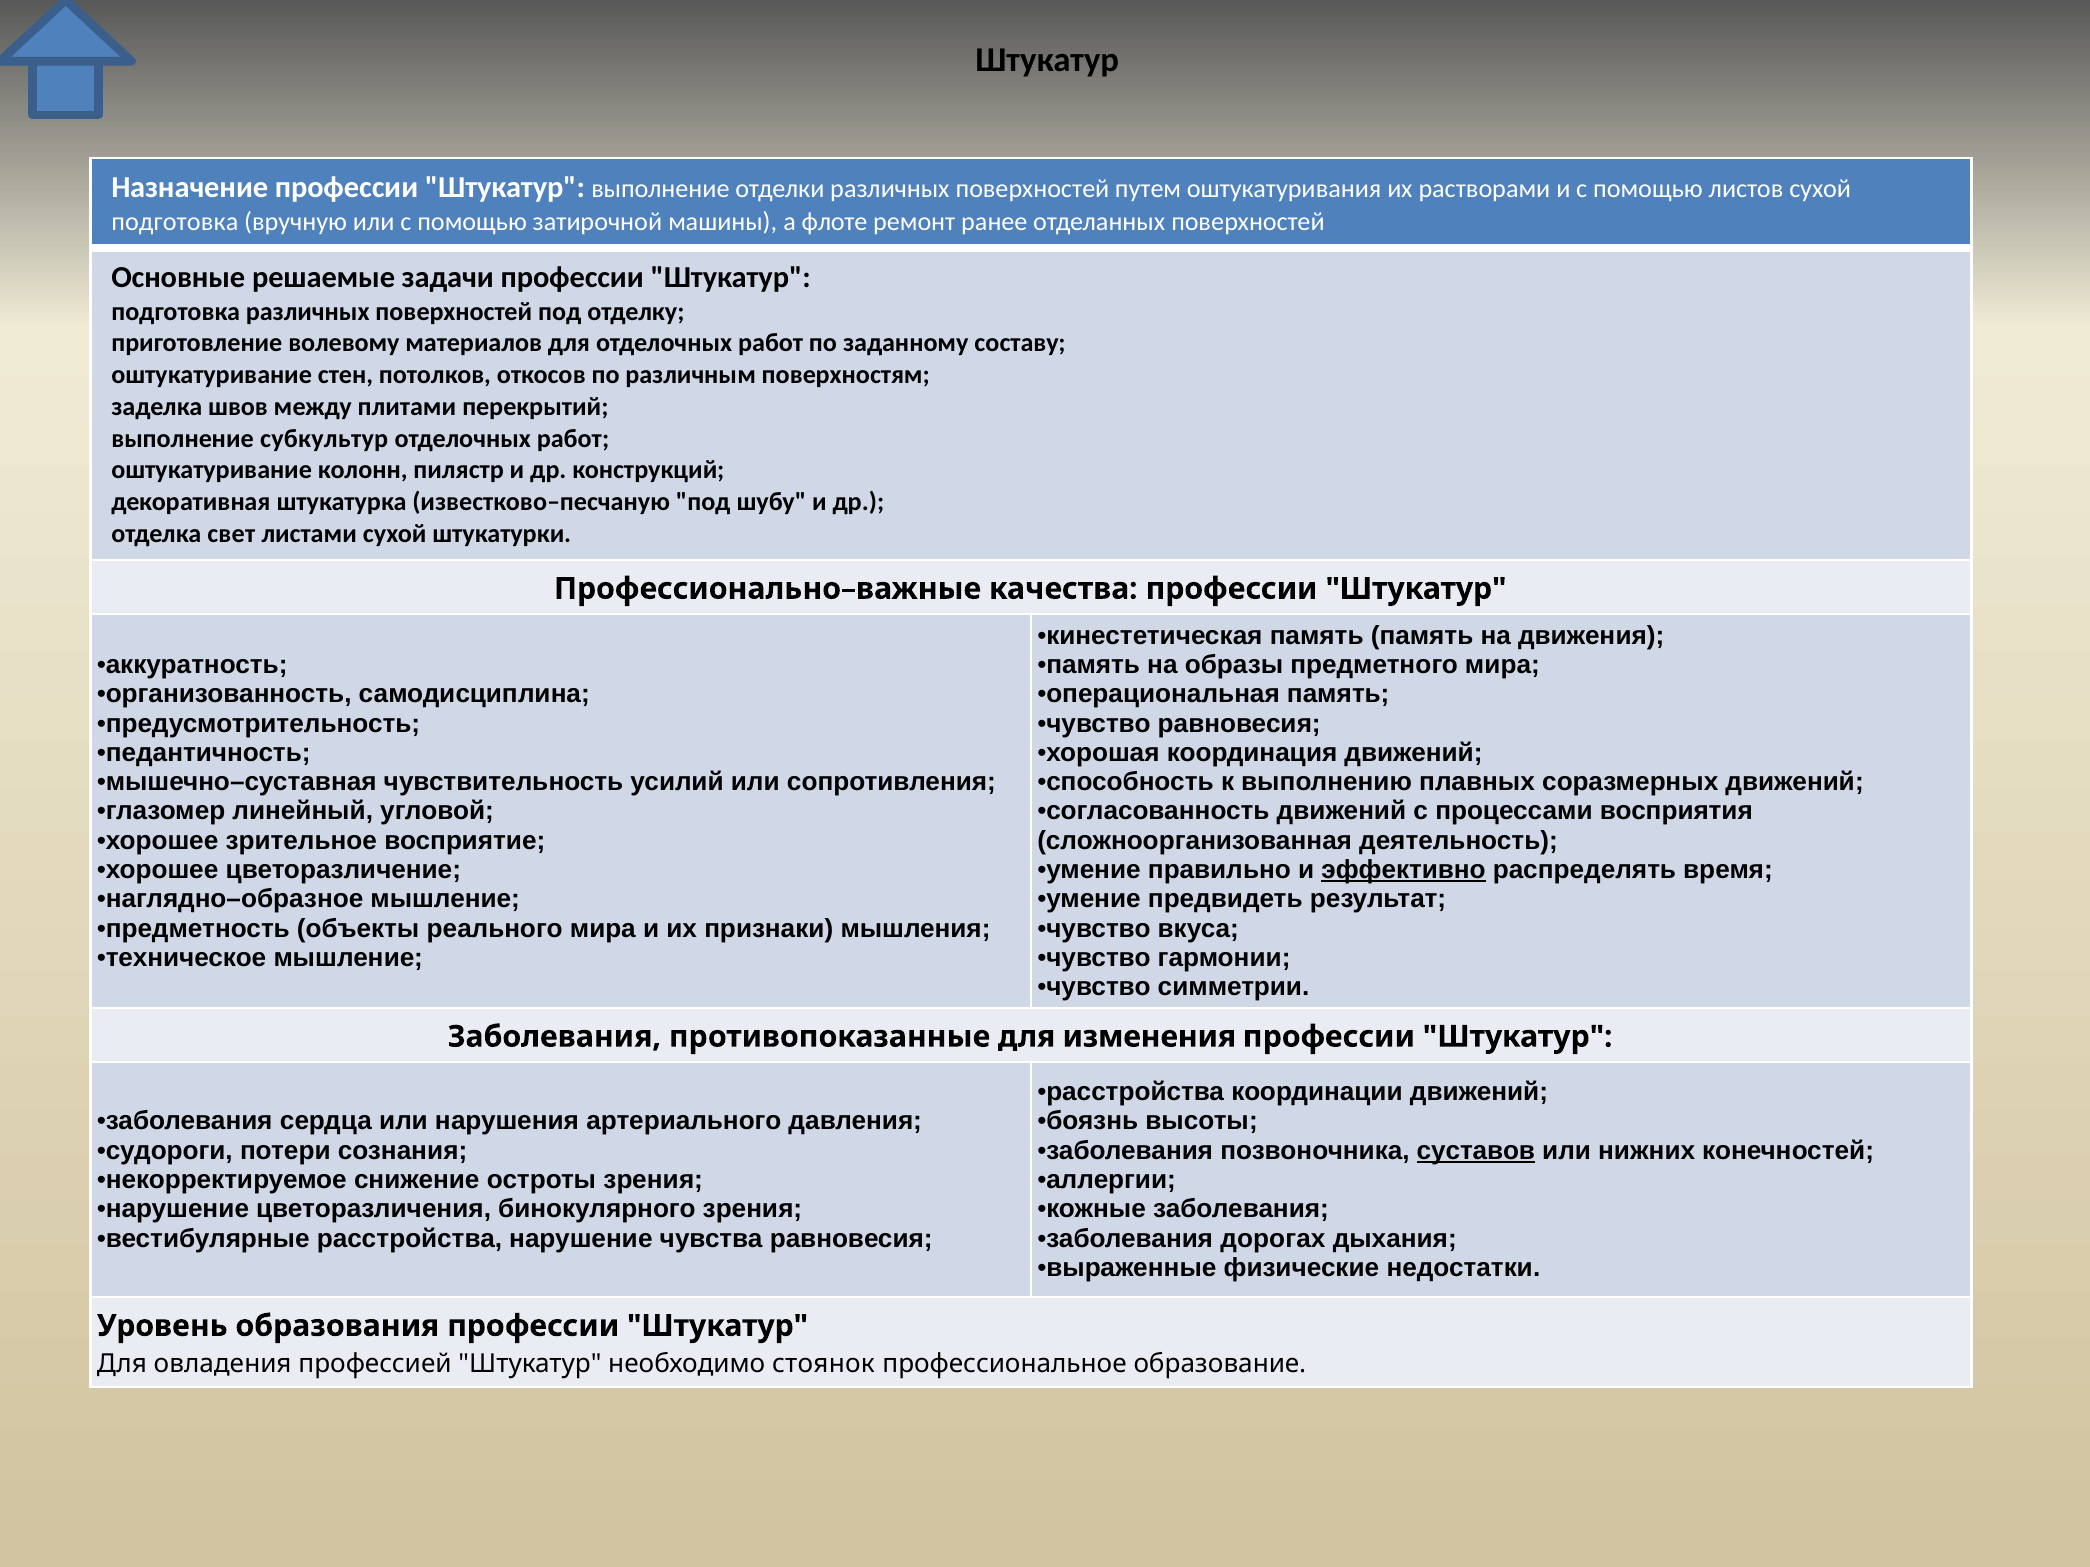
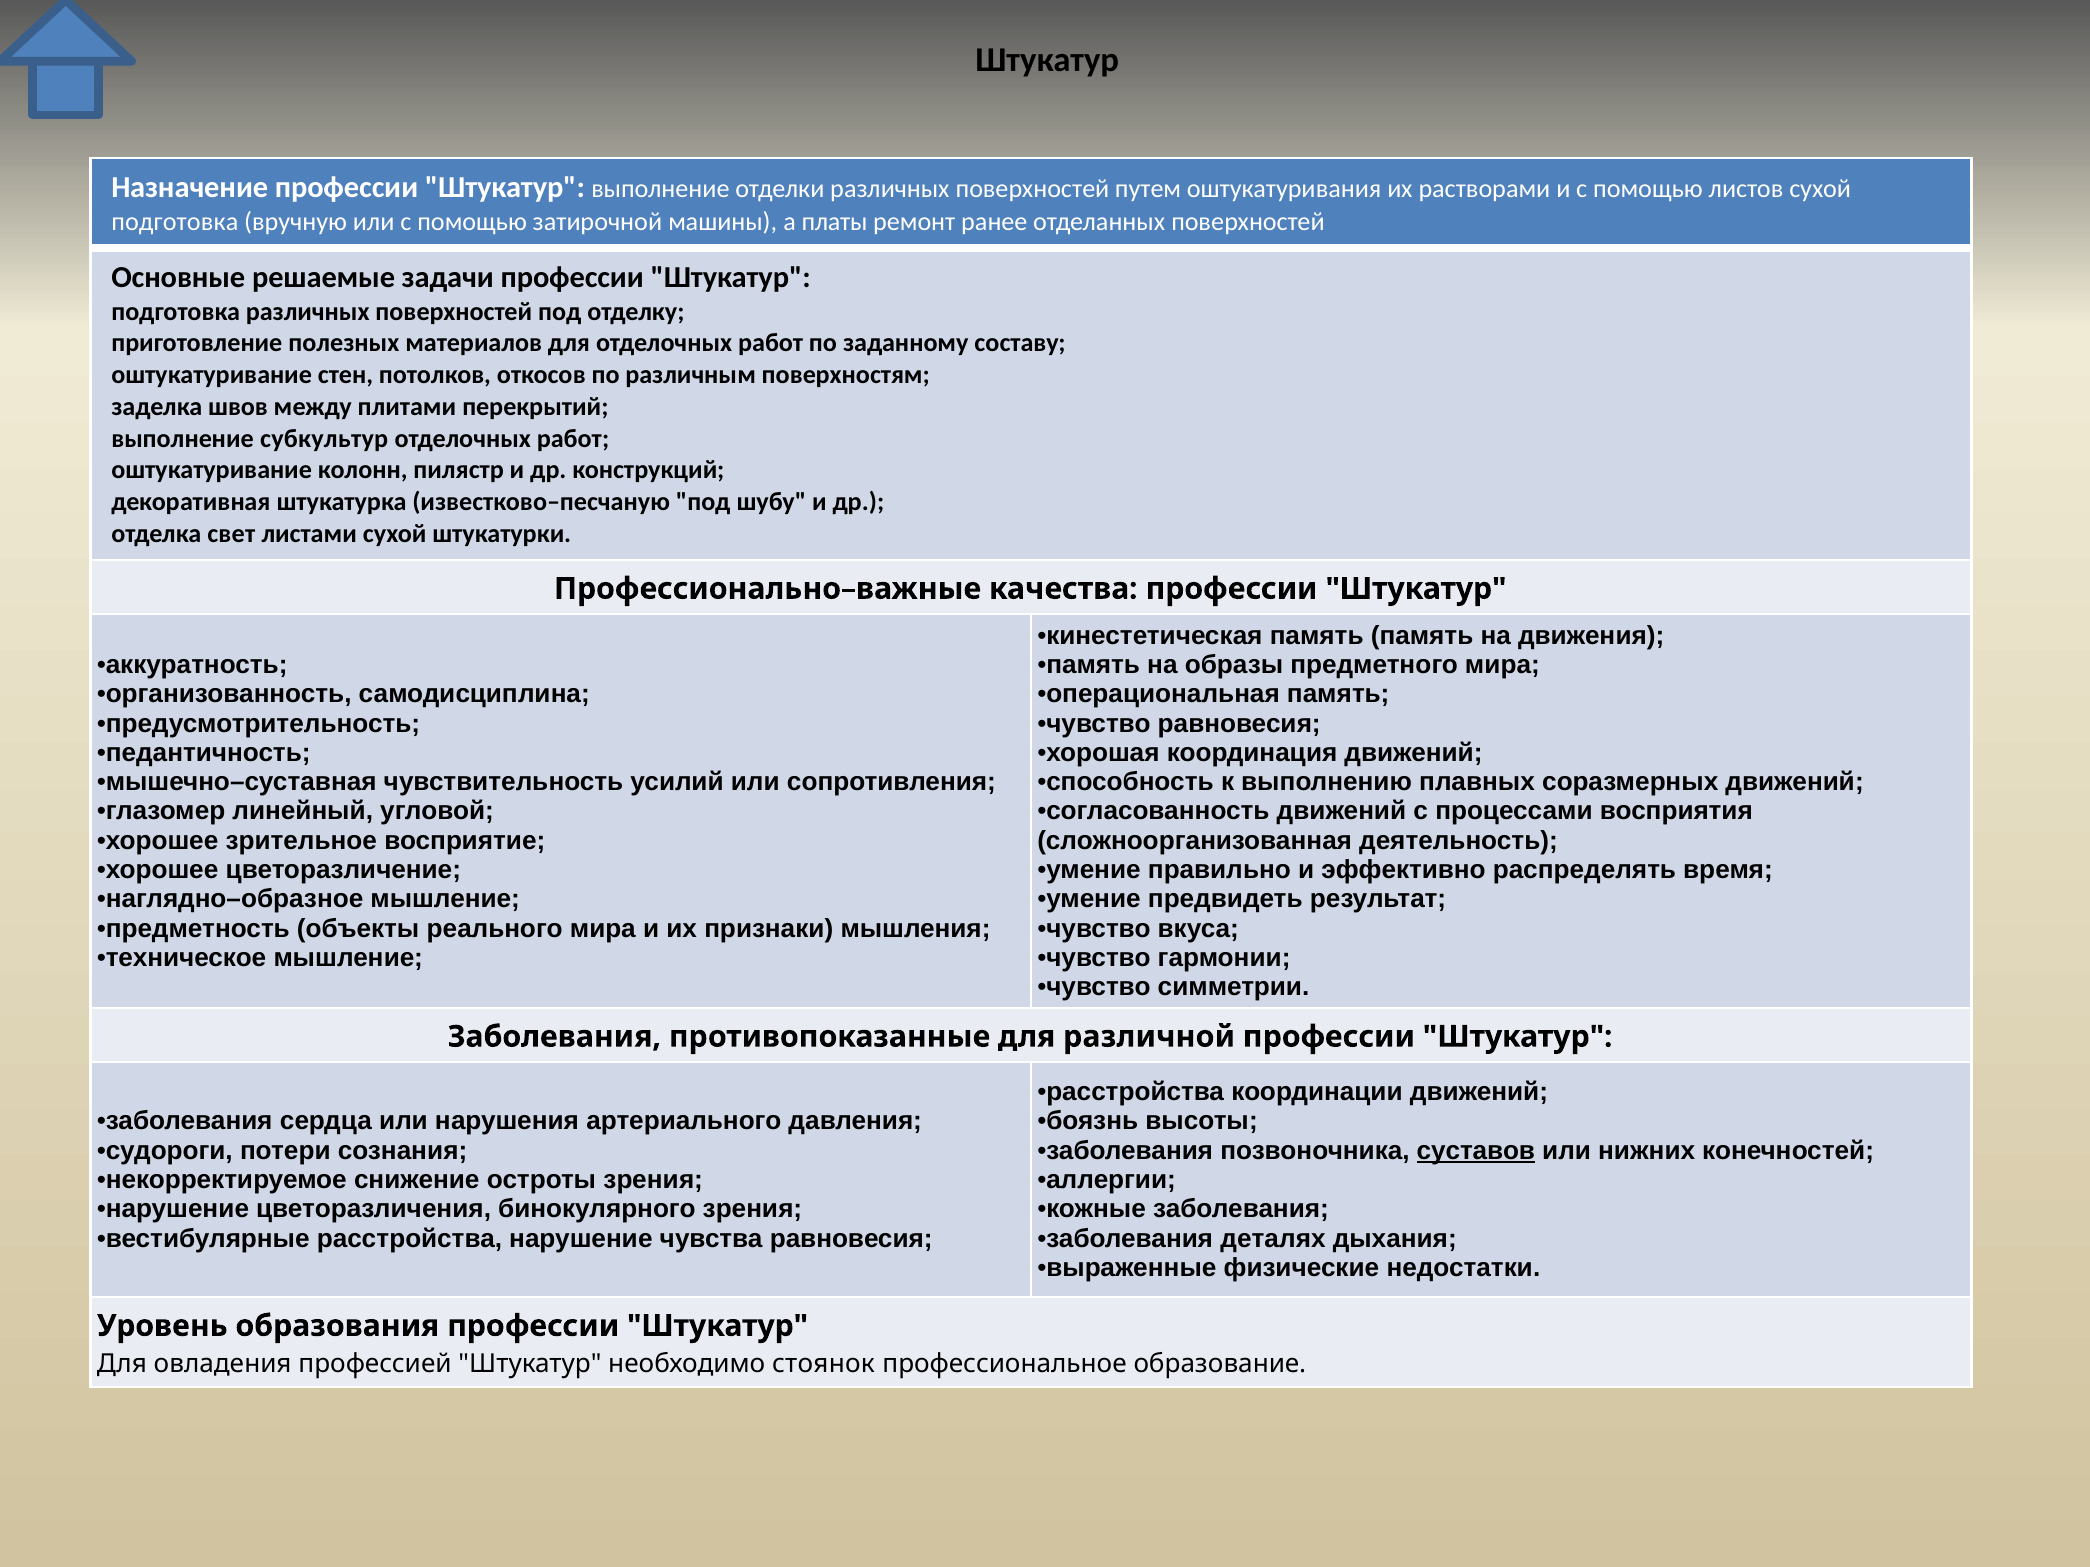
флоте: флоте -> платы (835, 222)
волевому: волевому -> полезных (344, 343)
эффективно underline: present -> none (1404, 870)
изменения: изменения -> различной (1149, 1037)
дорогах: дорогах -> деталях (1273, 1239)
